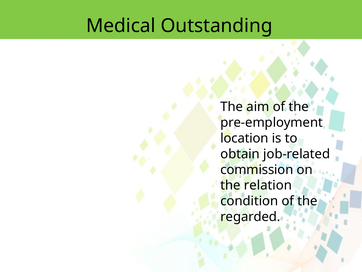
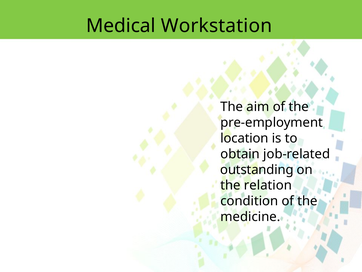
Outstanding: Outstanding -> Workstation (216, 26)
commission: commission -> outstanding (257, 169)
regarded: regarded -> medicine (250, 216)
